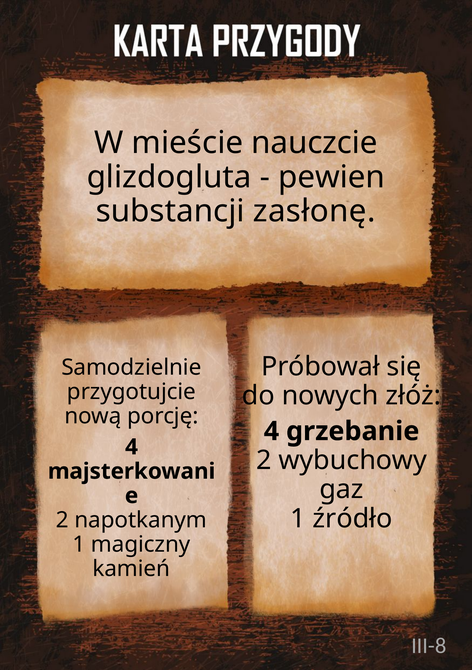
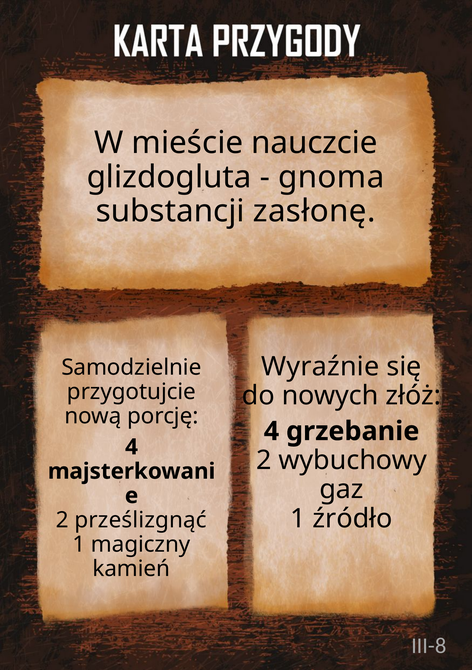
pewien: pewien -> gnoma (331, 177)
Próbował: Próbował -> Wyraźnie (320, 367)
napotkanym: napotkanym -> prześlizgnąć (141, 520)
